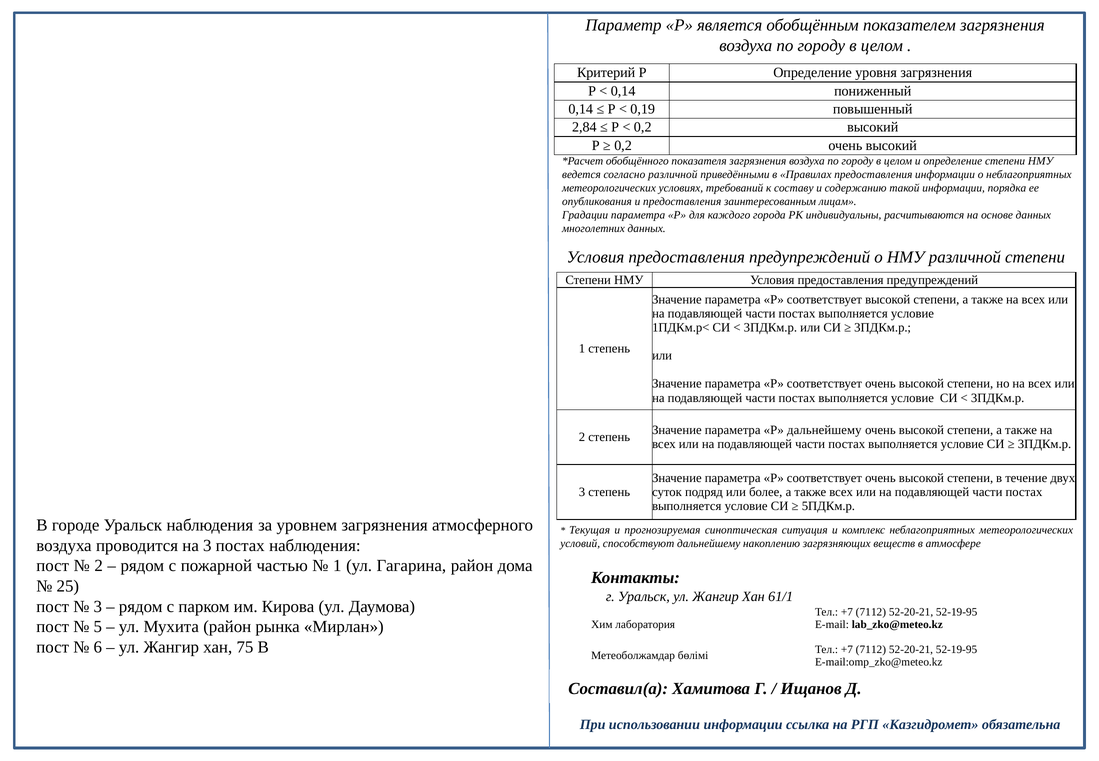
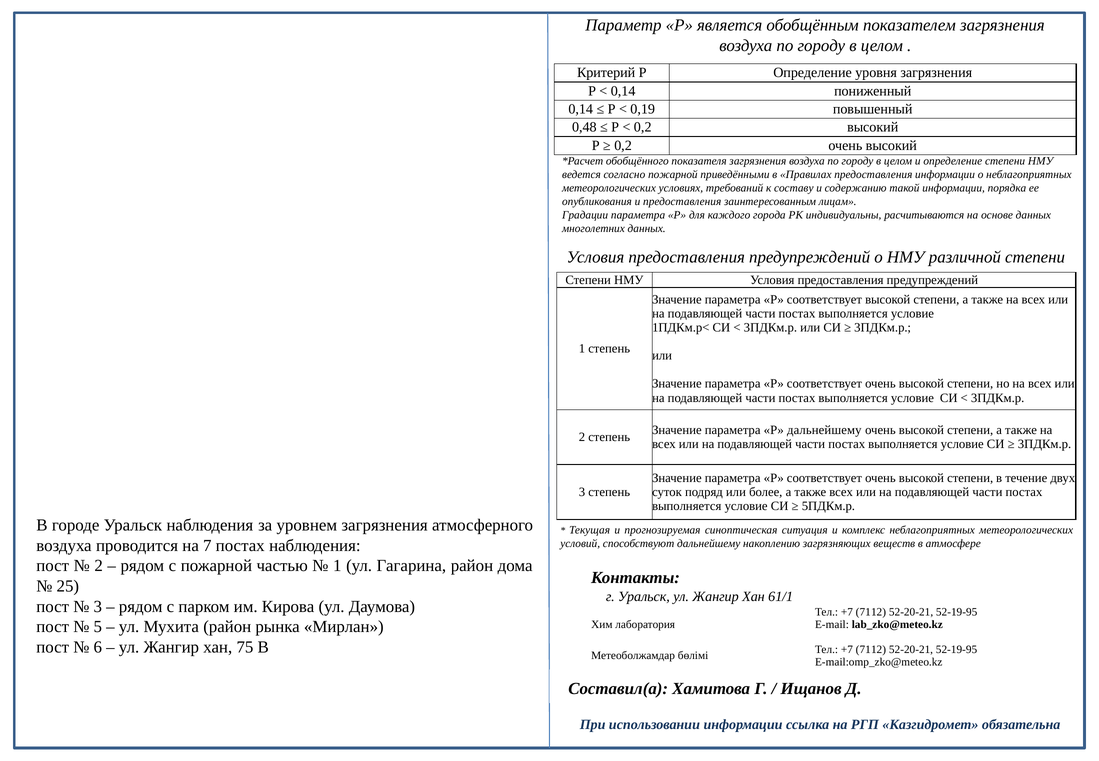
2,84: 2,84 -> 0,48 (584, 127)
согласно различной: различной -> пожарной (673, 175)
на 3: 3 -> 7 (207, 546)
